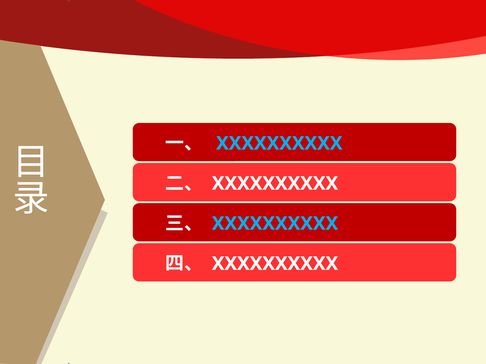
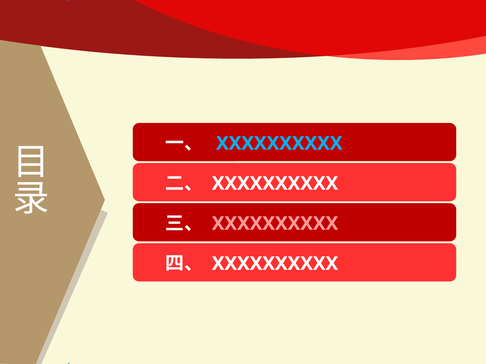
XXXXXXXXXX colour: light blue -> pink (275, 224)
